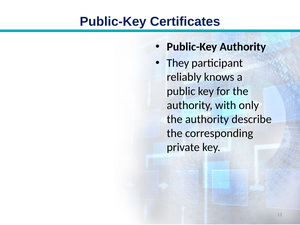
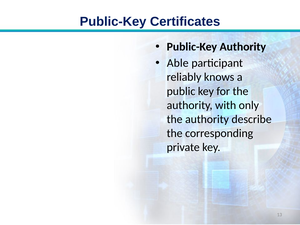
They: They -> Able (178, 63)
